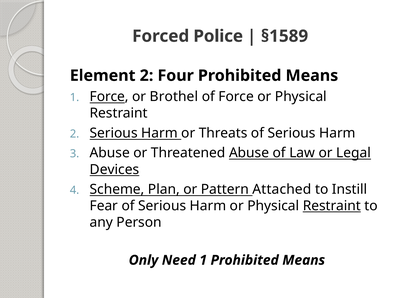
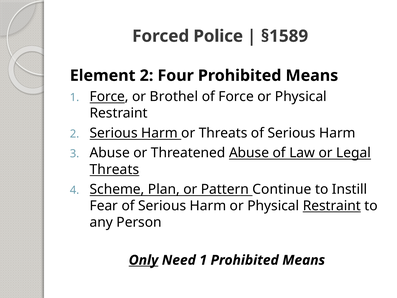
Devices: Devices -> Threats (114, 169)
Attached: Attached -> Continue (282, 189)
Only underline: none -> present (144, 260)
